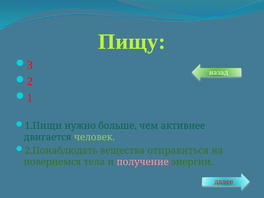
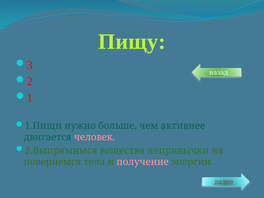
человек colour: light green -> pink (94, 137)
2.Понаблюдать: 2.Понаблюдать -> 2.Выпрямимся (61, 151)
отправиться: отправиться -> непривычки (178, 151)
